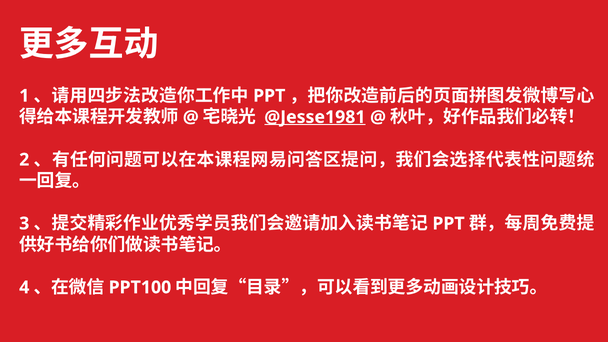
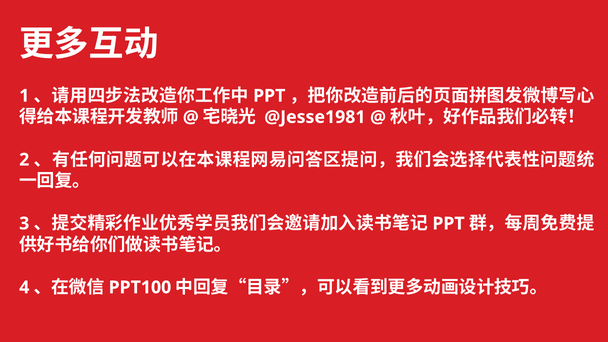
@Jesse1981 underline: present -> none (315, 117)
